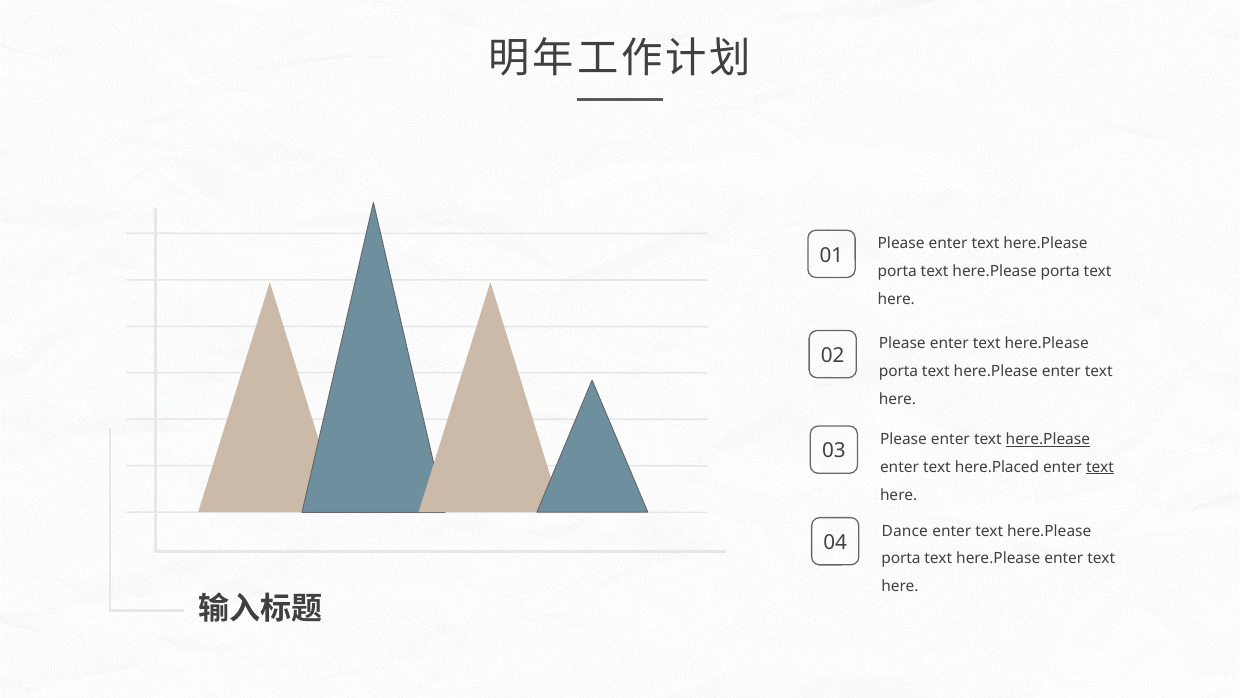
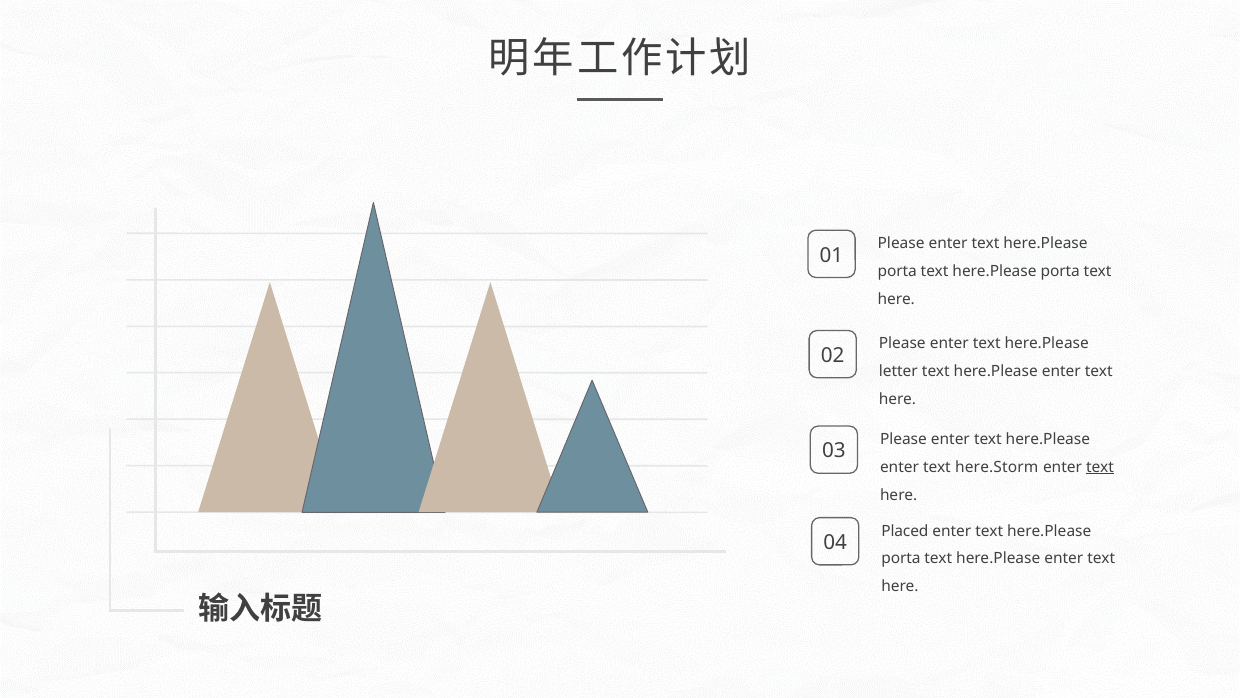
porta: porta -> letter (898, 371)
here.Please underline: present -> none (1048, 439)
here.Placed: here.Placed -> here.Storm (997, 467)
Dance: Dance -> Placed (905, 531)
